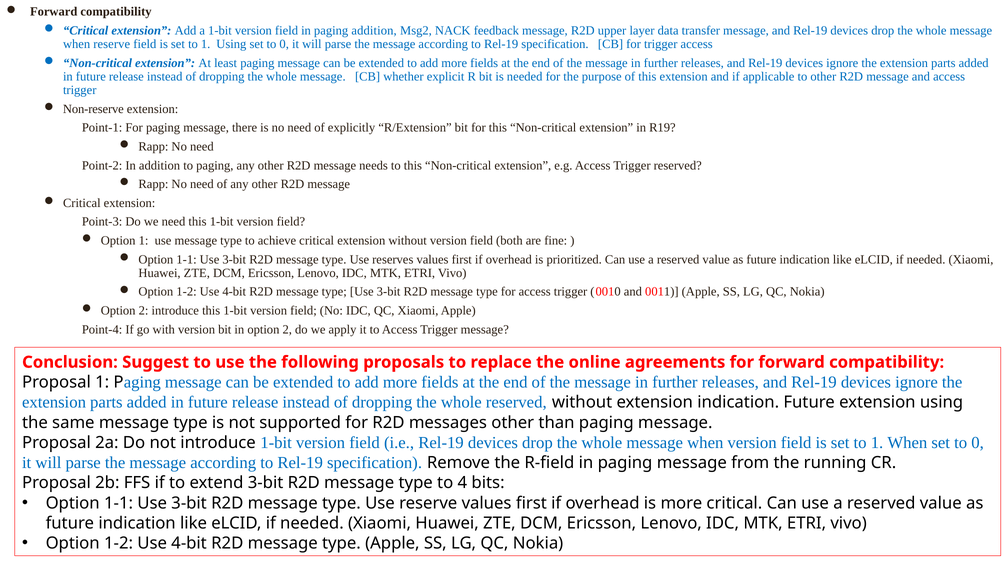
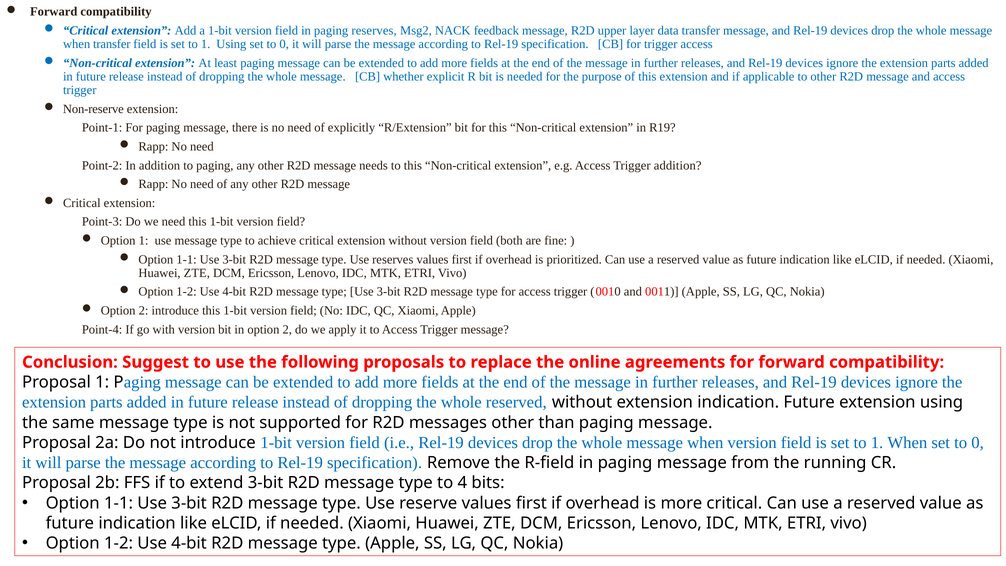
paging addition: addition -> reserves (374, 31)
when reserve: reserve -> transfer (112, 44)
Trigger reserved: reserved -> addition (678, 165)
